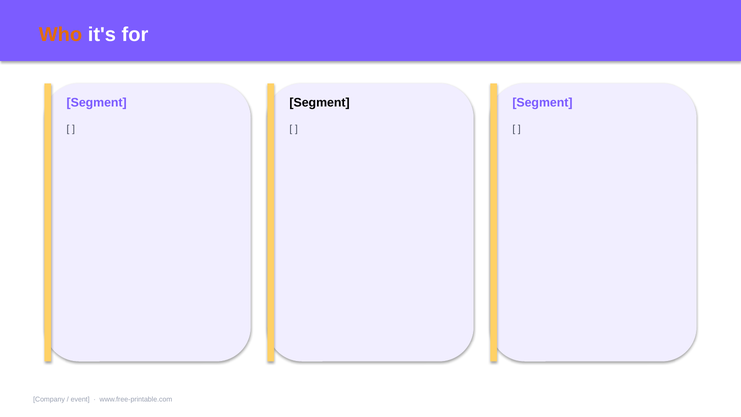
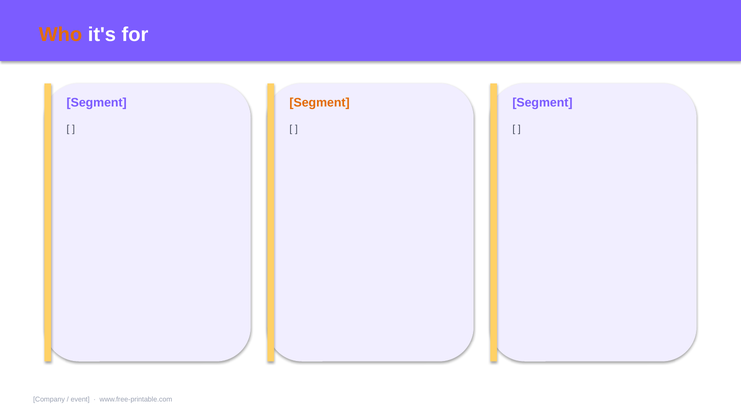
Segment colour: black -> orange (320, 103)
